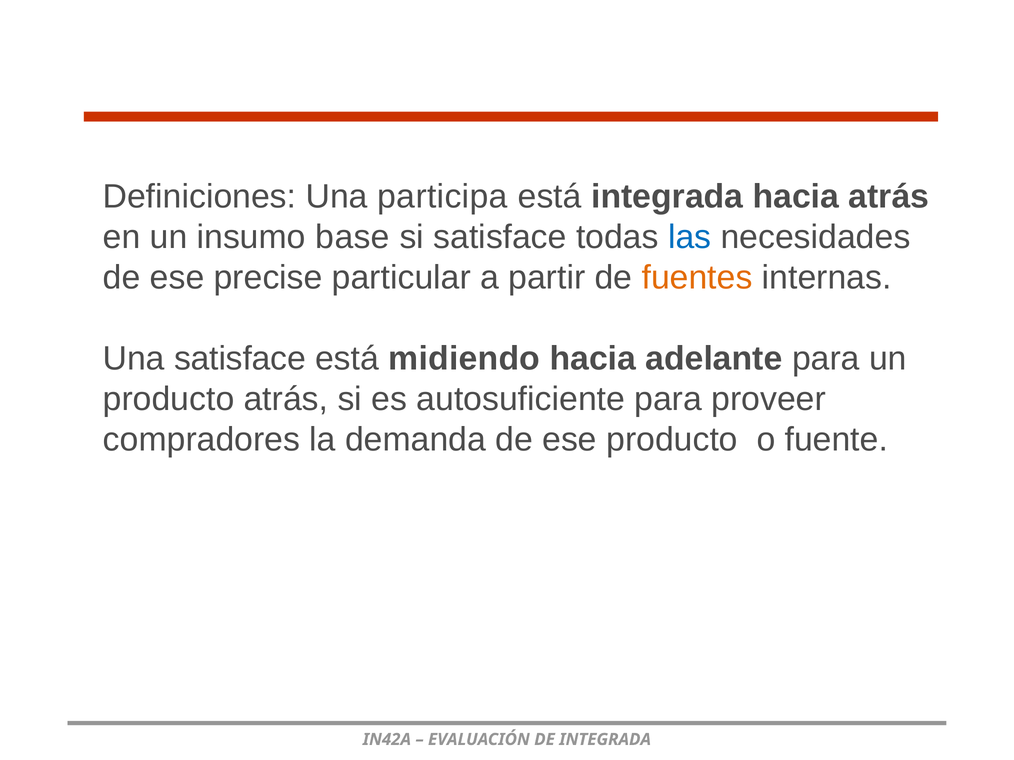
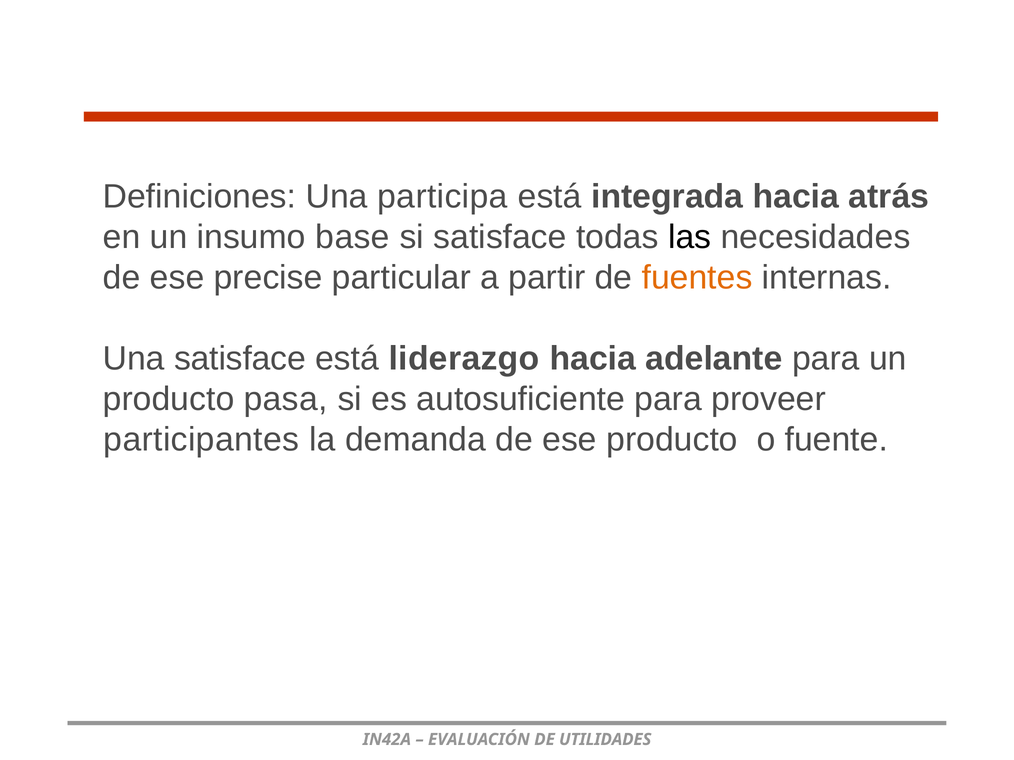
las colour: blue -> black (690, 237)
midiendo: midiendo -> liderazgo (464, 359)
producto atrás: atrás -> pasa (286, 399)
compradores: compradores -> participantes (201, 440)
DE INTEGRADA: INTEGRADA -> UTILIDADES (605, 740)
